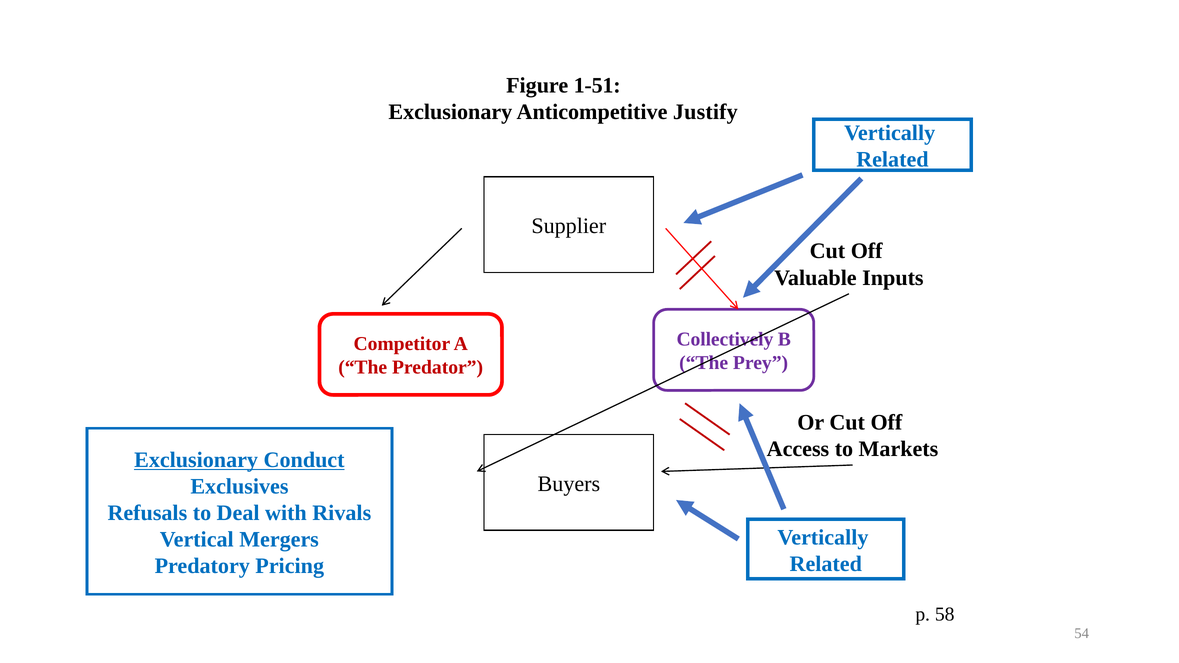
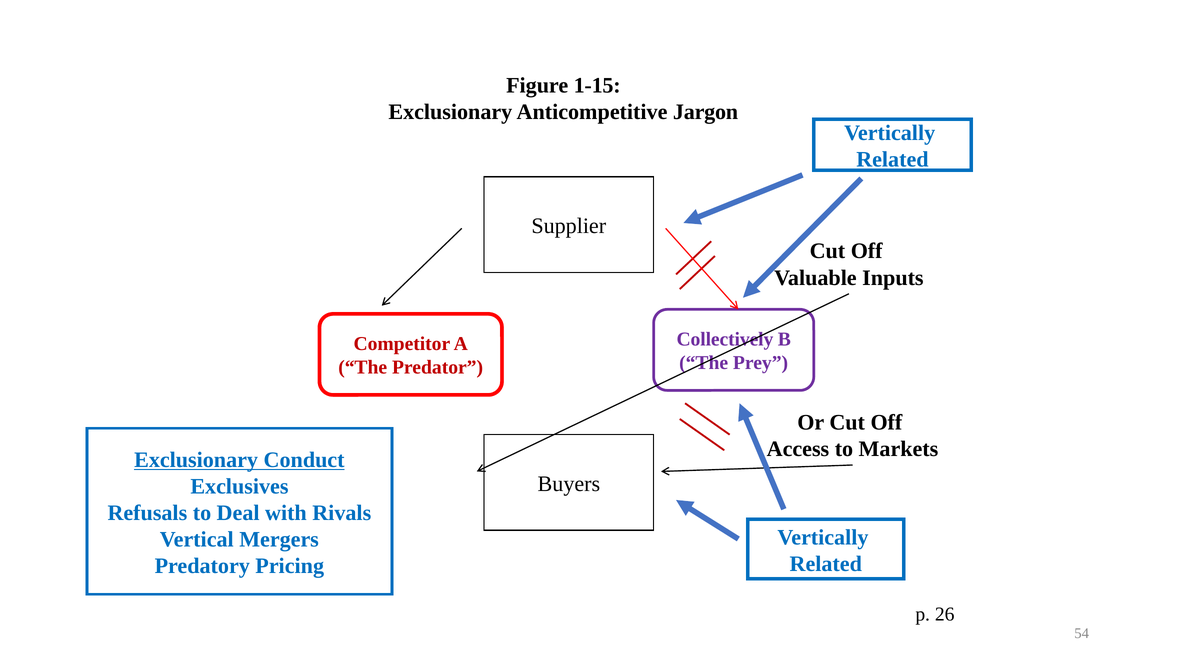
1-51: 1-51 -> 1-15 (597, 85)
Justify: Justify -> Jargon (706, 112)
58: 58 -> 26 (945, 614)
